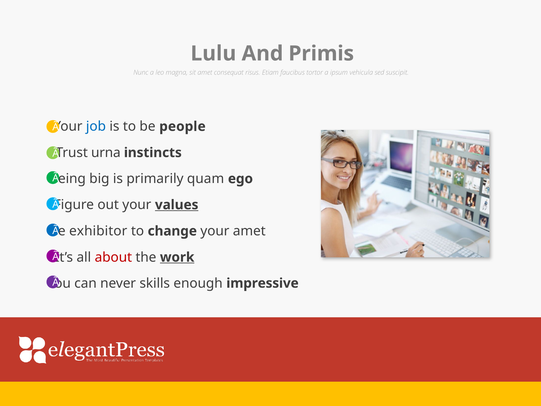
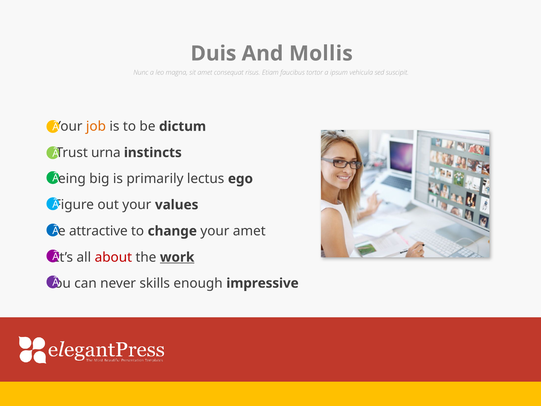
Lulu: Lulu -> Duis (213, 54)
Primis: Primis -> Mollis (321, 54)
job colour: blue -> orange (96, 126)
people: people -> dictum (183, 126)
quam: quam -> lectus (206, 179)
values underline: present -> none (177, 205)
exhibitor: exhibitor -> attractive (98, 231)
